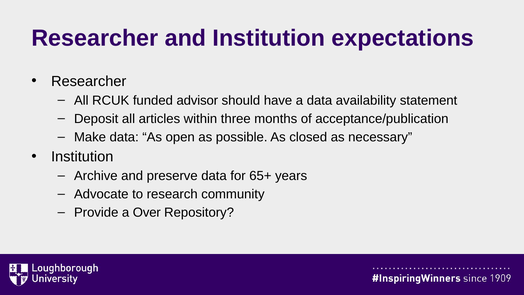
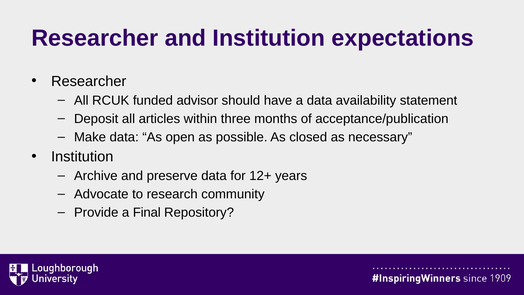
65+: 65+ -> 12+ (260, 176)
Over: Over -> Final (147, 212)
